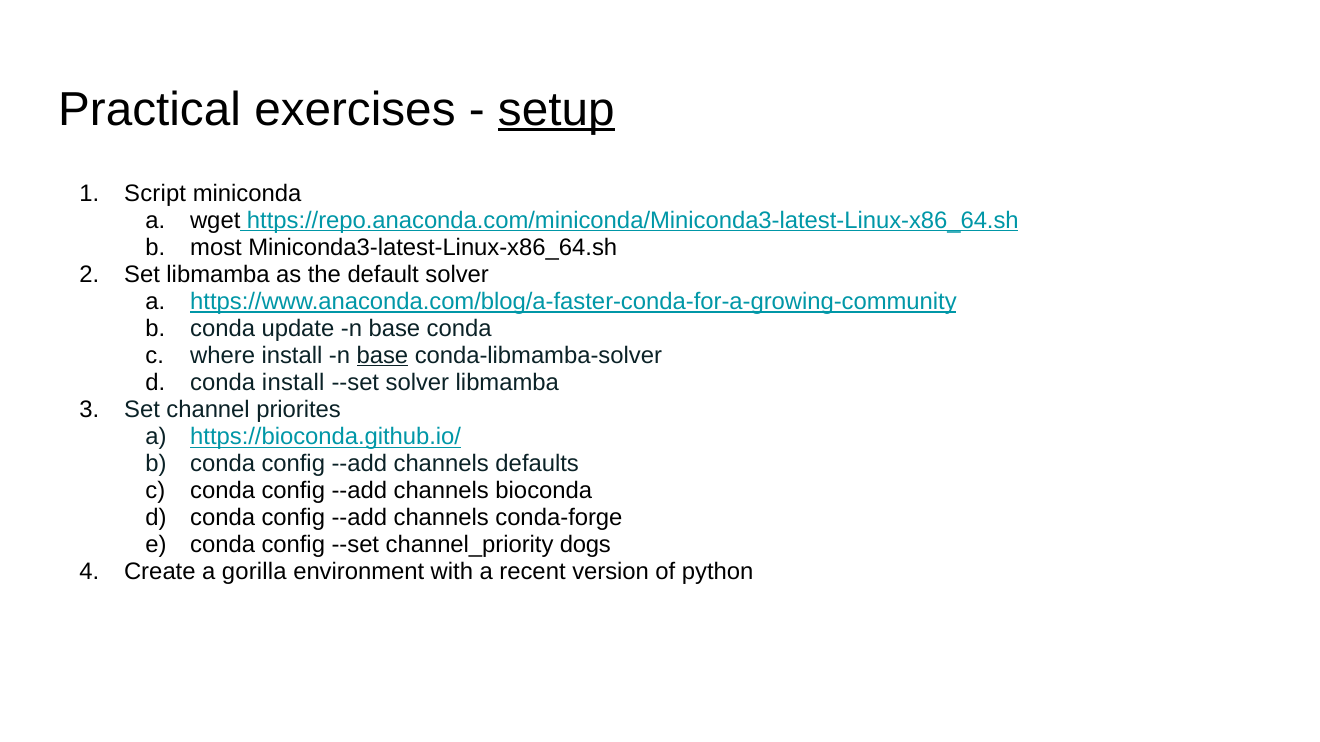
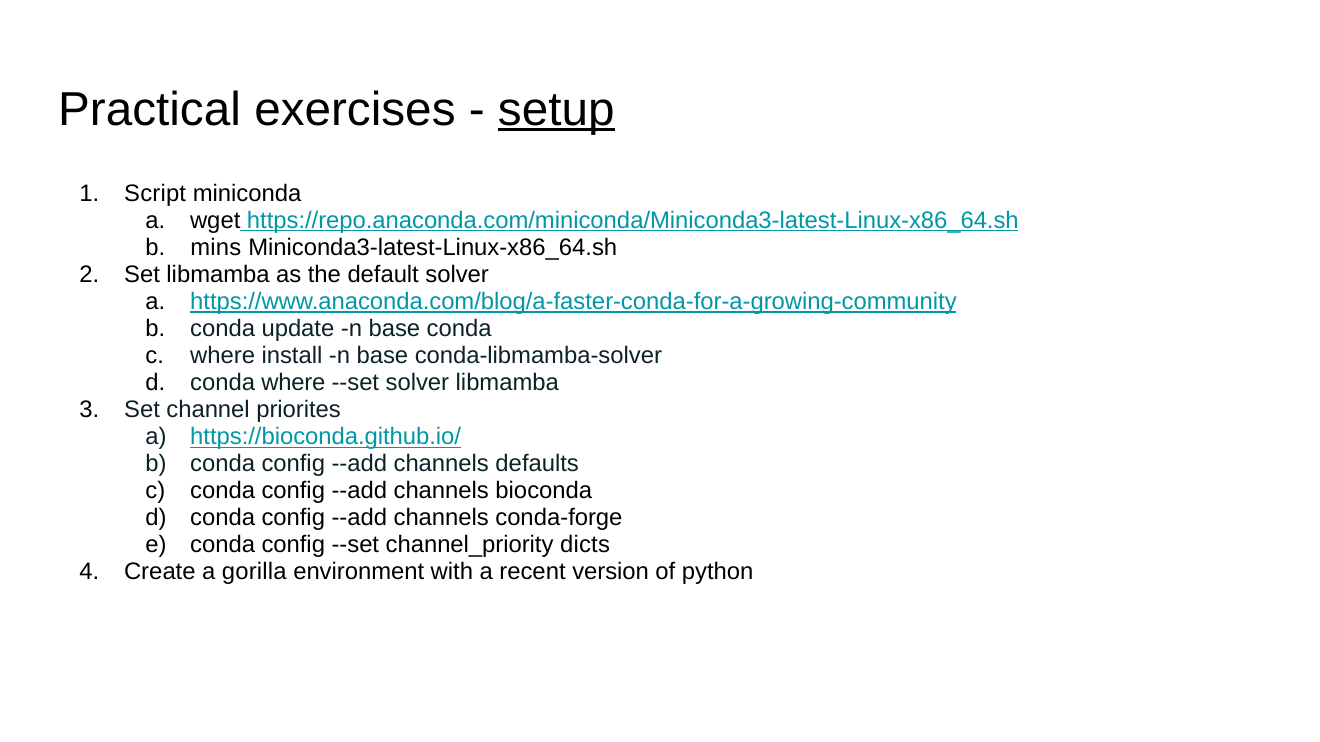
most: most -> mins (216, 247)
base underline: present -> none (382, 356)
conda install: install -> where (293, 383)
dogs: dogs -> dicts (585, 545)
